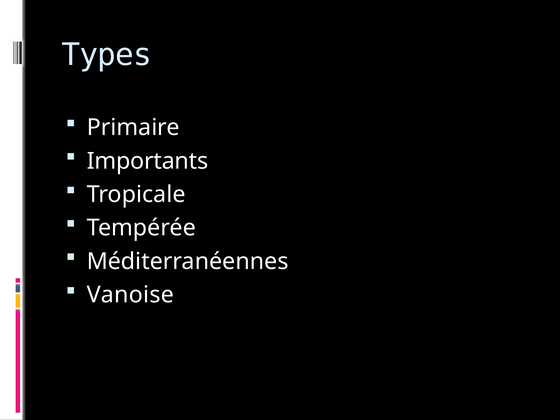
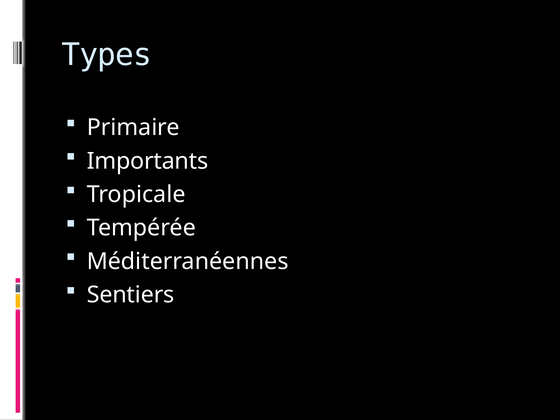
Vanoise: Vanoise -> Sentiers (131, 295)
